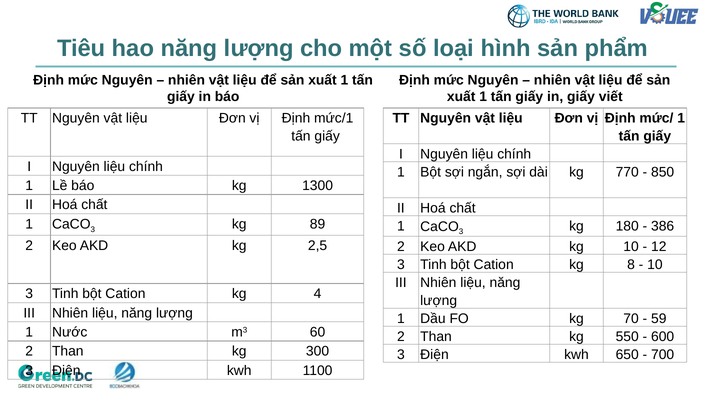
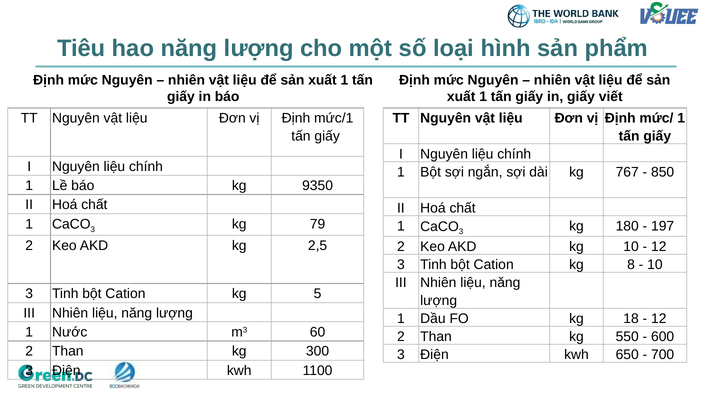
770: 770 -> 767 (627, 172)
1300: 1300 -> 9350 (318, 185)
89: 89 -> 79 (318, 224)
386: 386 -> 197 (663, 226)
4: 4 -> 5 (318, 294)
70: 70 -> 18 (631, 318)
59: 59 -> 12 (659, 318)
